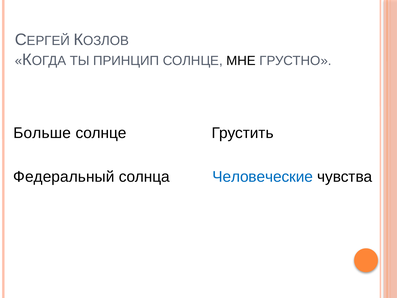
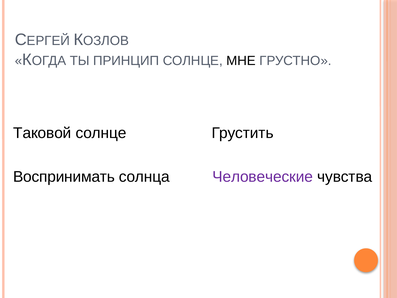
Больше: Больше -> Таковой (42, 133)
Федеральный: Федеральный -> Воспринимать (64, 177)
Человеческие colour: blue -> purple (263, 177)
